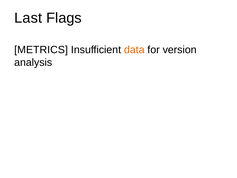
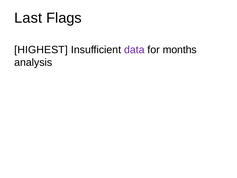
METRICS: METRICS -> HIGHEST (41, 50)
data colour: orange -> purple (134, 50)
version: version -> months (180, 50)
